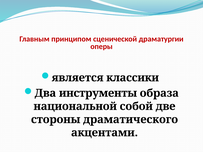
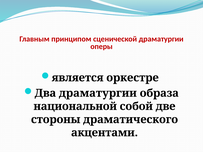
классики: классики -> оркестре (133, 78)
Два инструменты: инструменты -> драматургии (98, 93)
